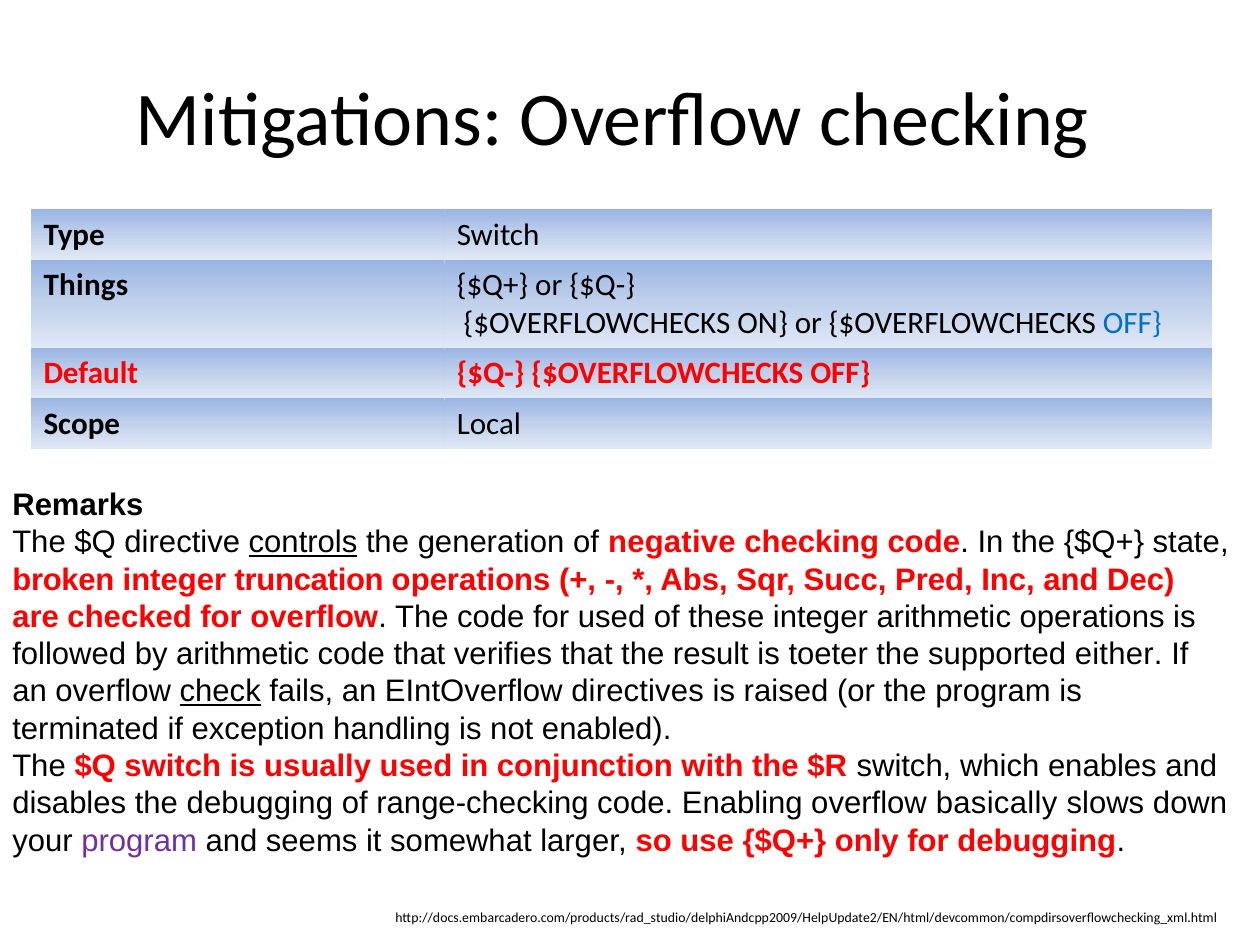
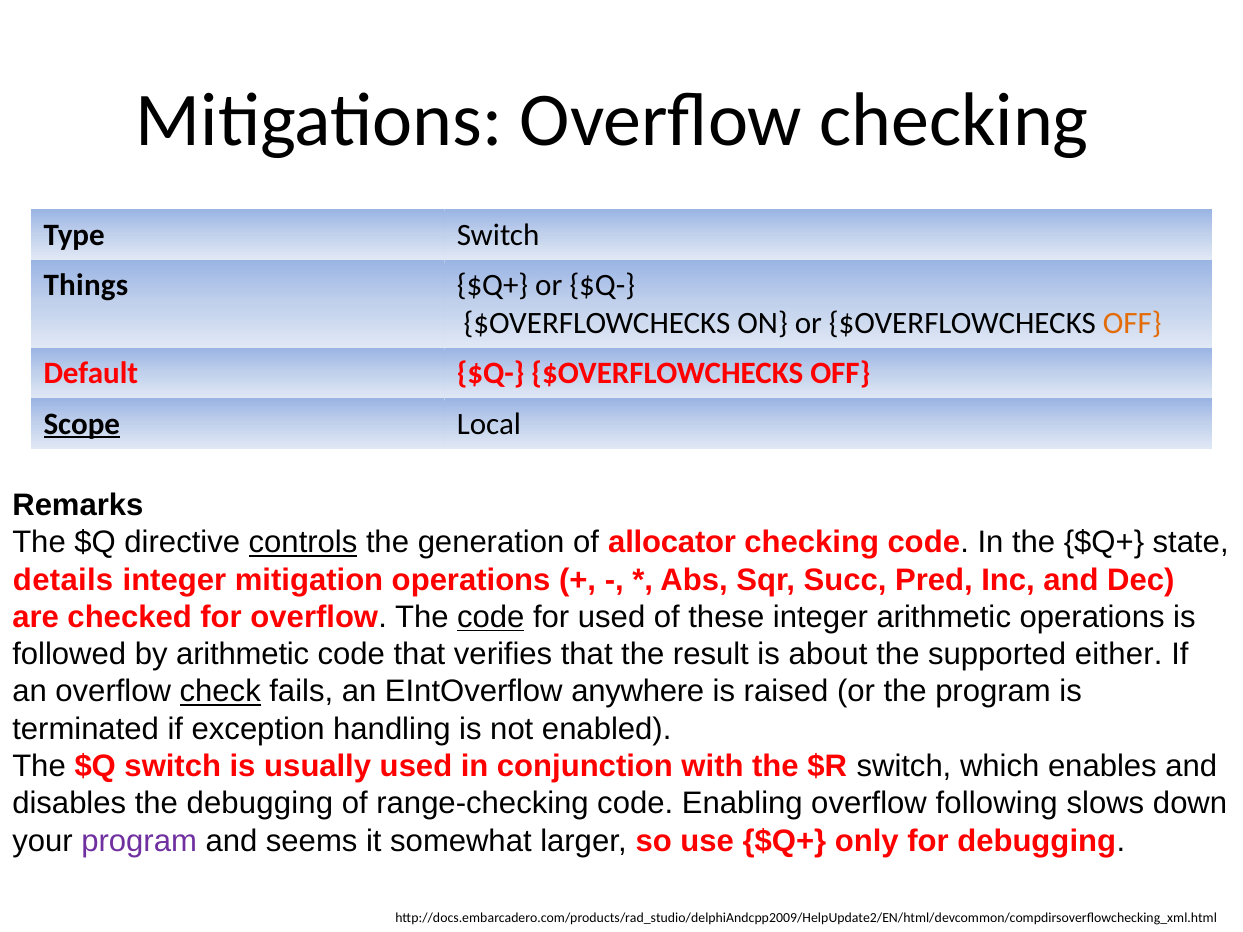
OFF colour: blue -> orange (1132, 323)
Scope underline: none -> present (82, 424)
negative: negative -> allocator (672, 543)
broken: broken -> details (63, 580)
truncation: truncation -> mitigation (309, 580)
code underline: none -> present (491, 617)
toeter: toeter -> about (828, 655)
directives: directives -> anywhere (638, 692)
basically: basically -> following (997, 804)
